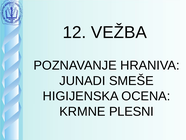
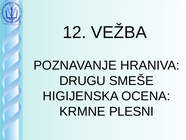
JUNADI: JUNADI -> DRUGU (82, 81)
